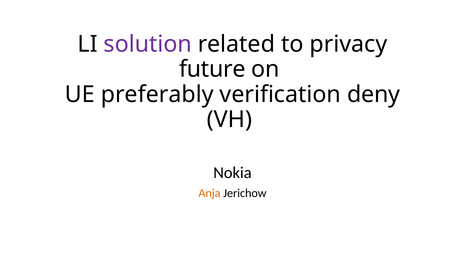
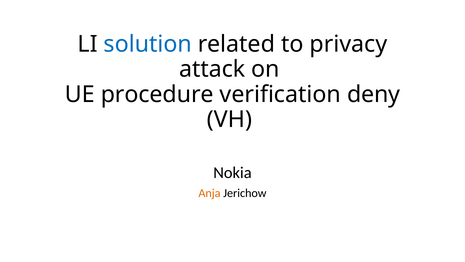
solution colour: purple -> blue (148, 44)
future: future -> attack (212, 69)
preferably: preferably -> procedure (157, 94)
